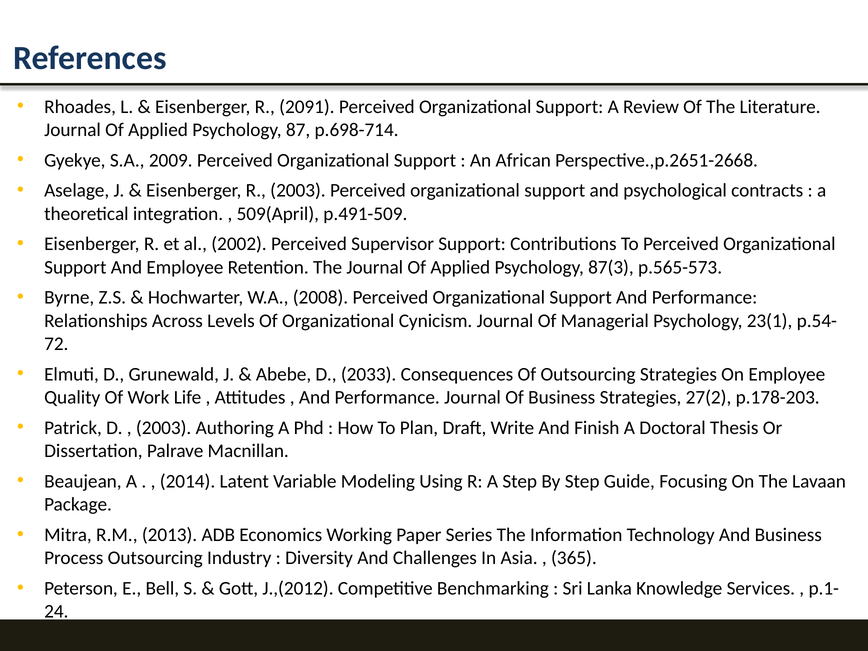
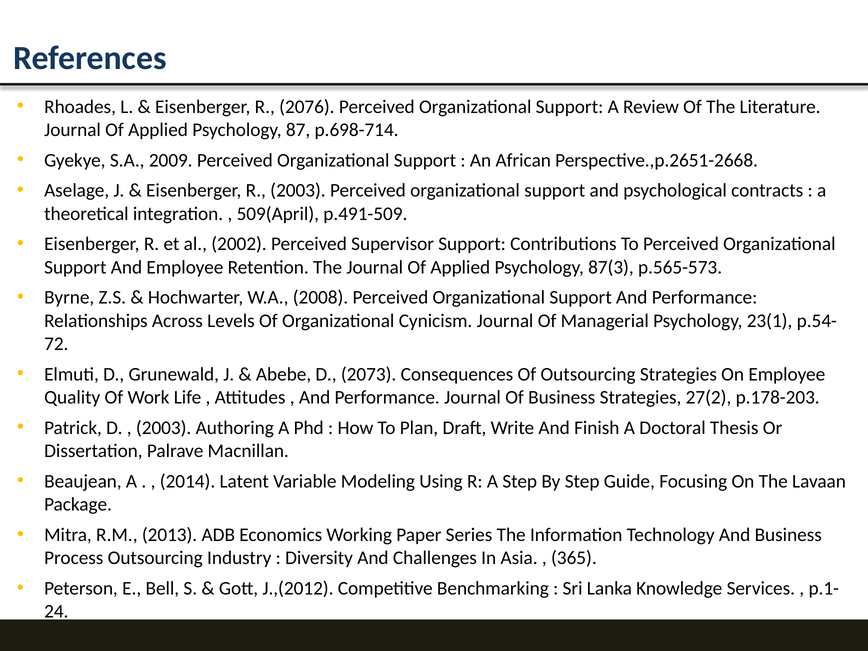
2091: 2091 -> 2076 (307, 107)
2033: 2033 -> 2073 (369, 374)
